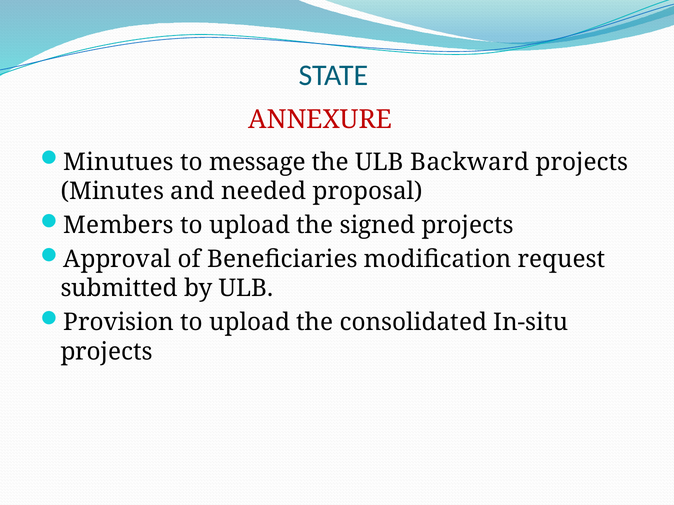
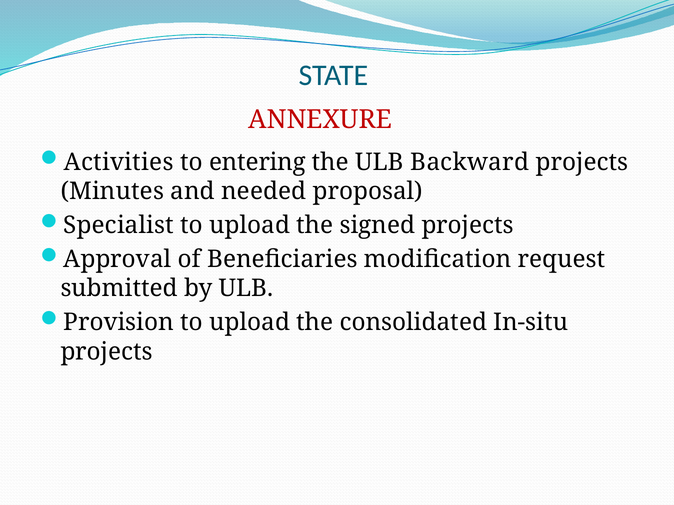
Minutues: Minutues -> Activities (119, 162)
message: message -> entering (257, 162)
Members: Members -> Specialist (119, 226)
